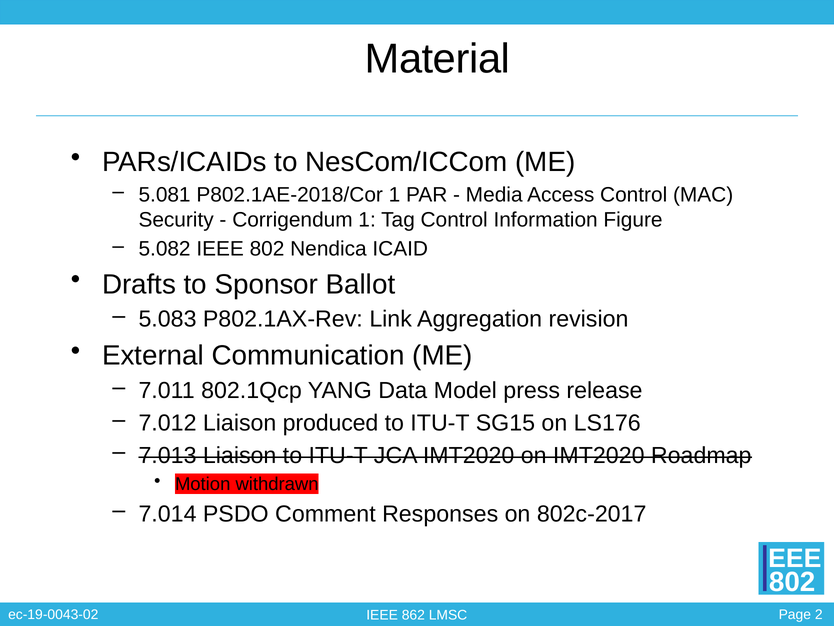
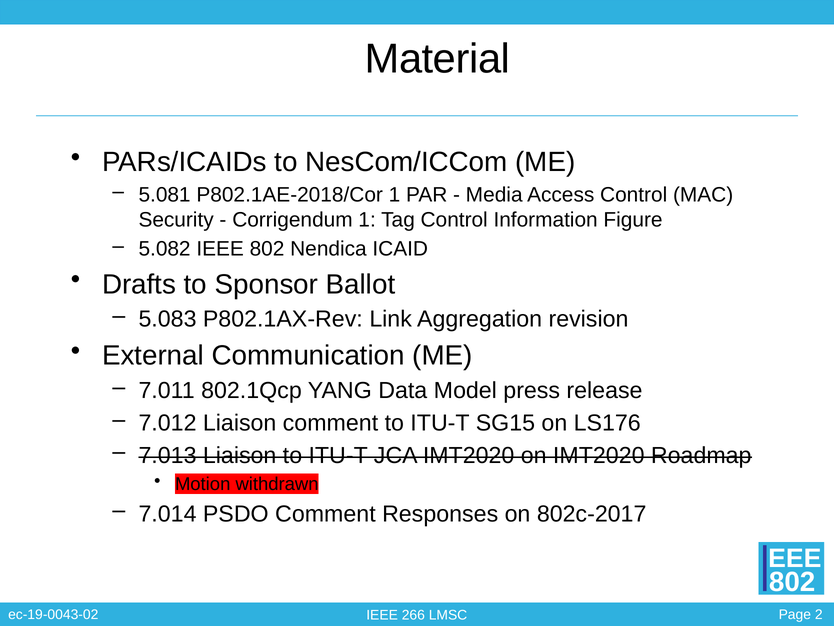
Liaison produced: produced -> comment (330, 423)
862: 862 -> 266 (413, 615)
